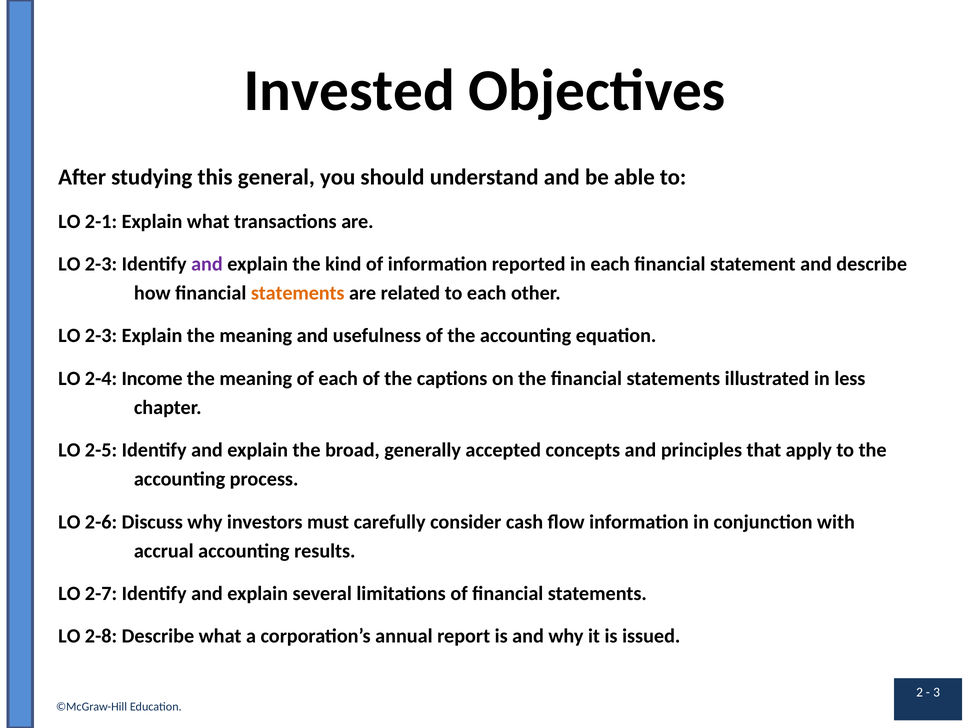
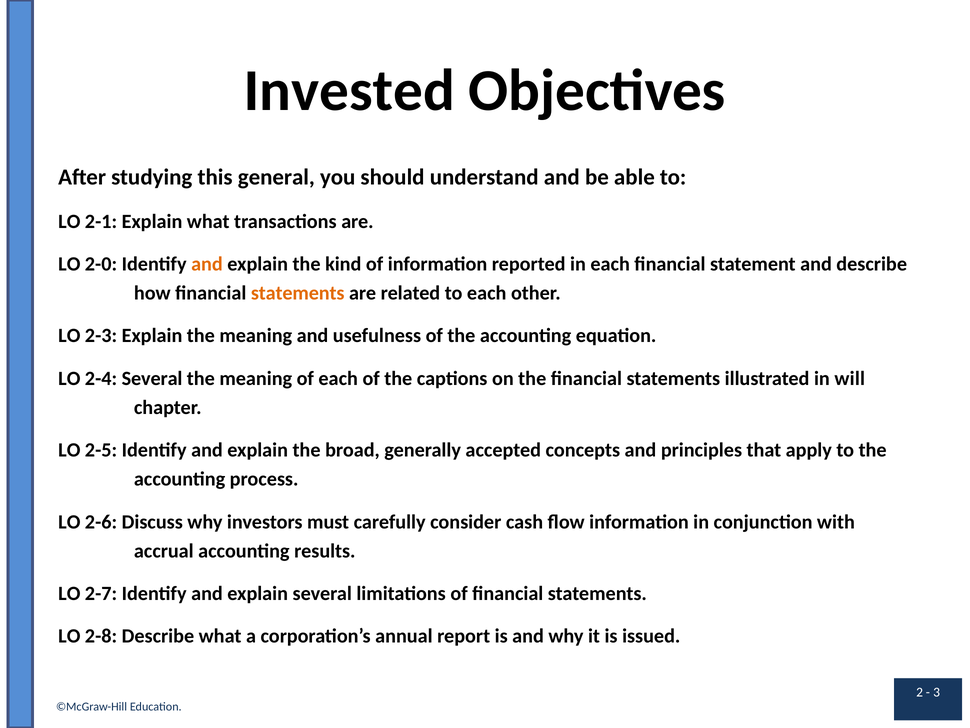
2-3: 2-3 -> 2-0 (101, 264)
and colour: purple -> orange (207, 264)
2-4 Income: Income -> Several (152, 378)
less: less -> will (850, 378)
